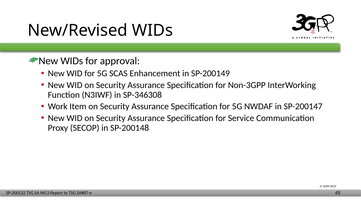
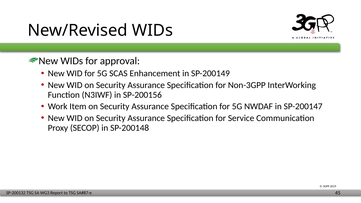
SP-346308: SP-346308 -> SP-200156 (142, 95)
